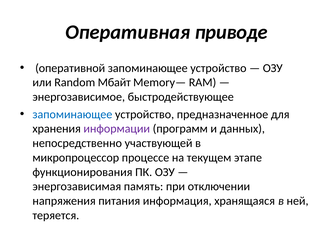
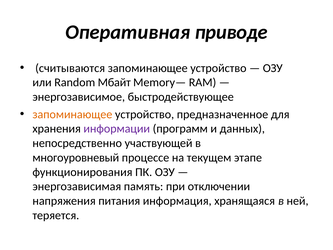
оперативной: оперативной -> считываются (70, 68)
запоминающее colour: blue -> orange (72, 114)
микропроцессор: микропроцессор -> многоуровневый (76, 157)
